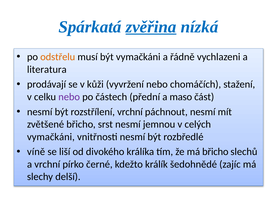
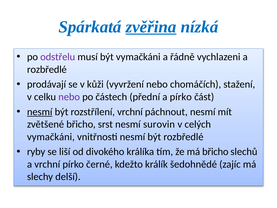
odstřelu colour: orange -> purple (58, 57)
literatura: literatura -> rozbředlé (47, 69)
a maso: maso -> pírko (181, 97)
nesmí underline: none -> present (40, 112)
jemnou: jemnou -> surovin (159, 124)
víně: víně -> ryby (36, 152)
